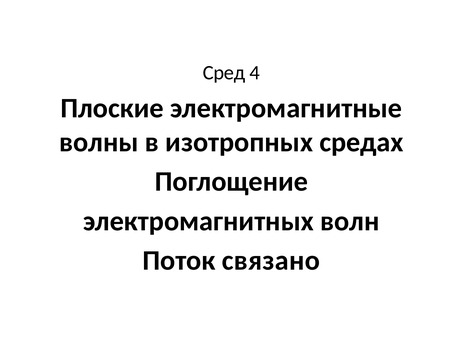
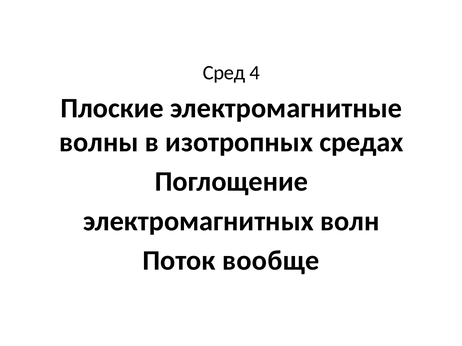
связано: связано -> вообще (271, 261)
